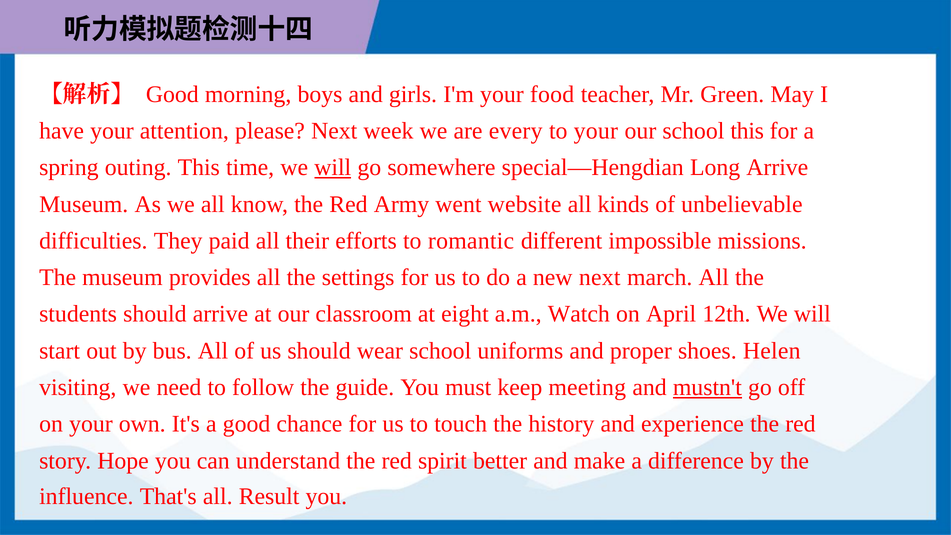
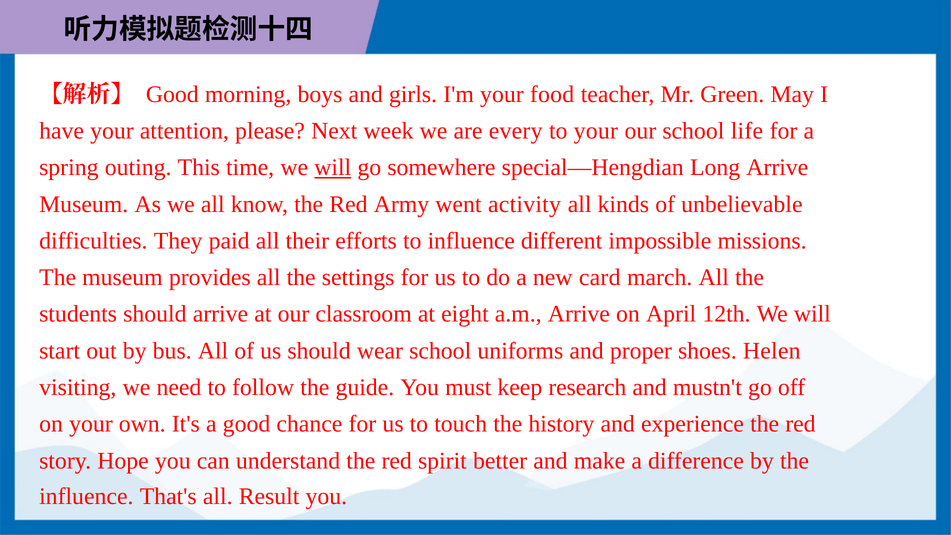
school this: this -> life (747, 131)
website: website -> activity (525, 204)
to romantic: romantic -> influence (471, 241)
new next: next -> card (600, 277)
a.m Watch: Watch -> Arrive (579, 314)
meeting: meeting -> research (587, 387)
mustn't underline: present -> none (707, 387)
